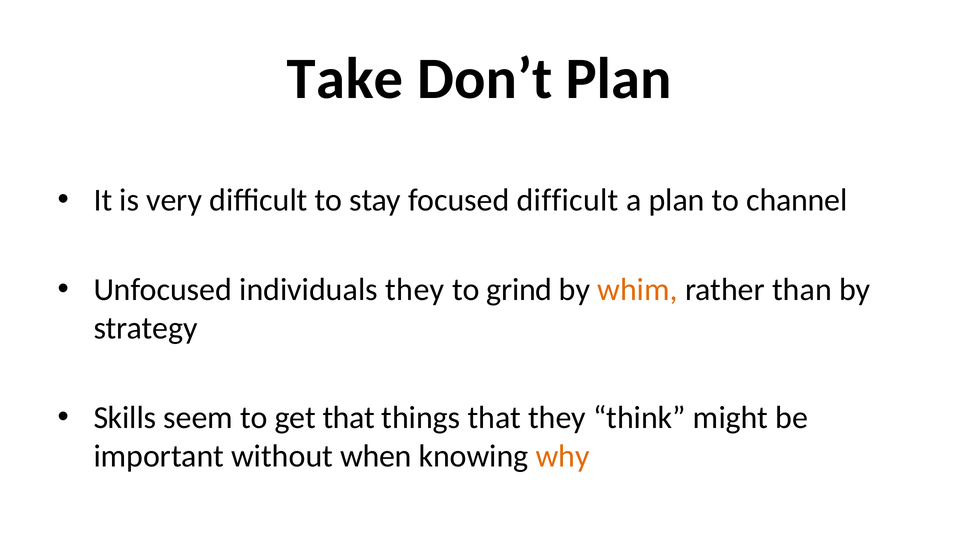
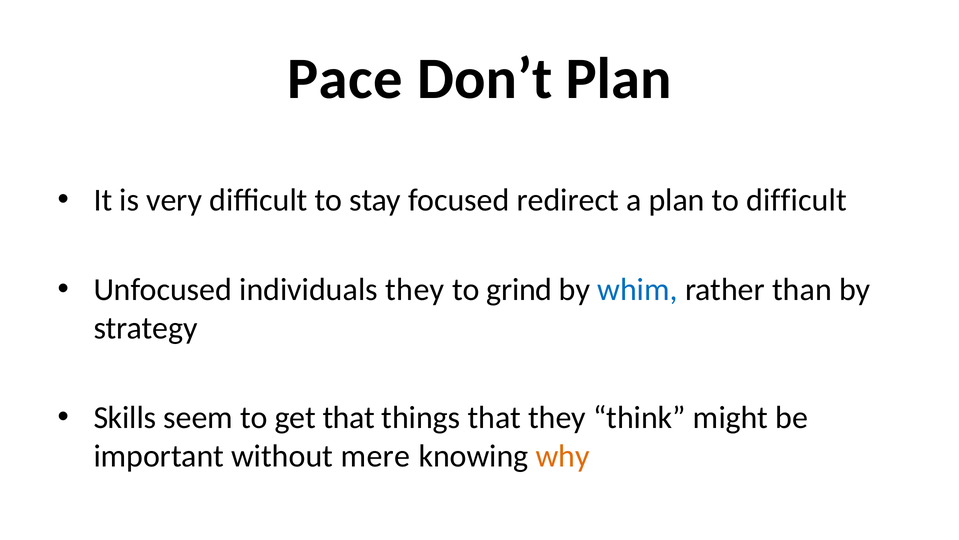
Take: Take -> Pace (345, 79)
focused difficult: difficult -> redirect (568, 200)
to channel: channel -> difficult (797, 200)
whim colour: orange -> blue (638, 290)
when: when -> mere (376, 456)
